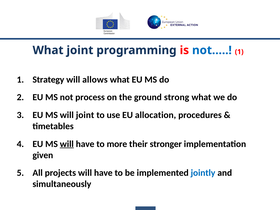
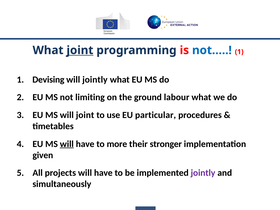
joint underline: none -> present (80, 50)
Strategy: Strategy -> Devising (48, 80)
will allows: allows -> jointly (95, 80)
process: process -> limiting (90, 97)
strong: strong -> labour (177, 97)
allocation: allocation -> particular (156, 115)
jointly colour: blue -> purple (203, 173)
